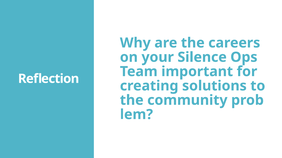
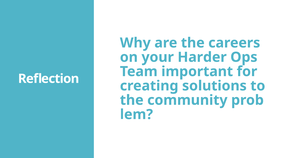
Silence: Silence -> Harder (202, 57)
